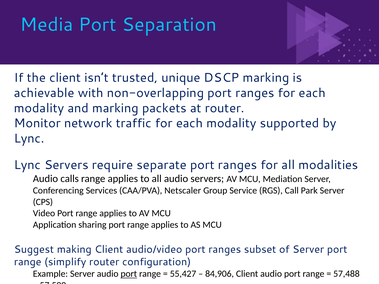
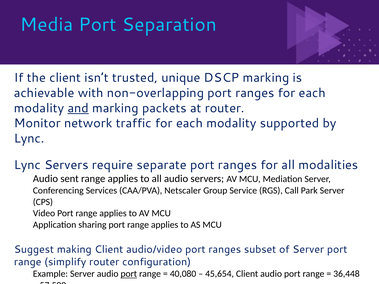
and underline: none -> present (78, 108)
calls: calls -> sent (70, 179)
55,427: 55,427 -> 40,080 (183, 274)
84,906: 84,906 -> 45,654 (220, 274)
57,488: 57,488 -> 36,448 (346, 274)
